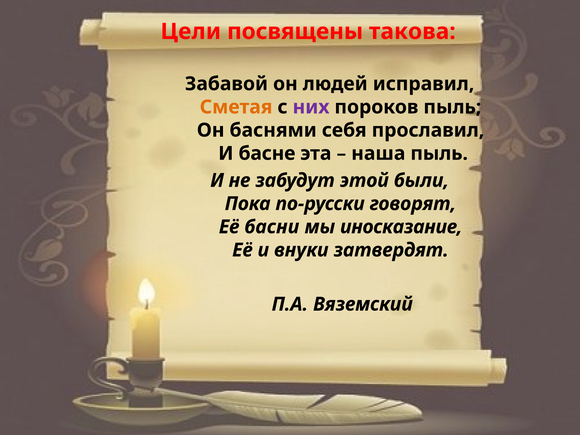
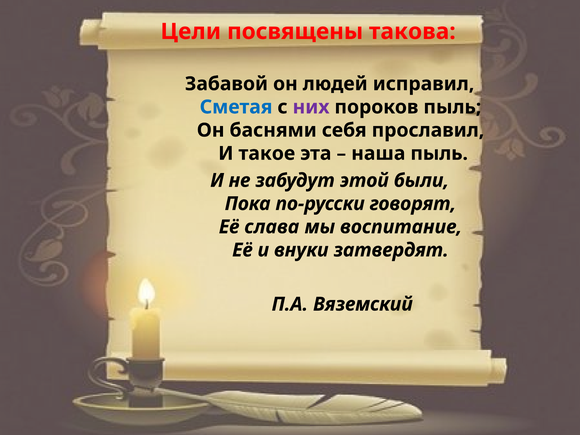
Сметая colour: orange -> blue (236, 107)
басне: басне -> такое (267, 153)
басни: басни -> слава (272, 227)
иносказание: иносказание -> воспитание (401, 227)
